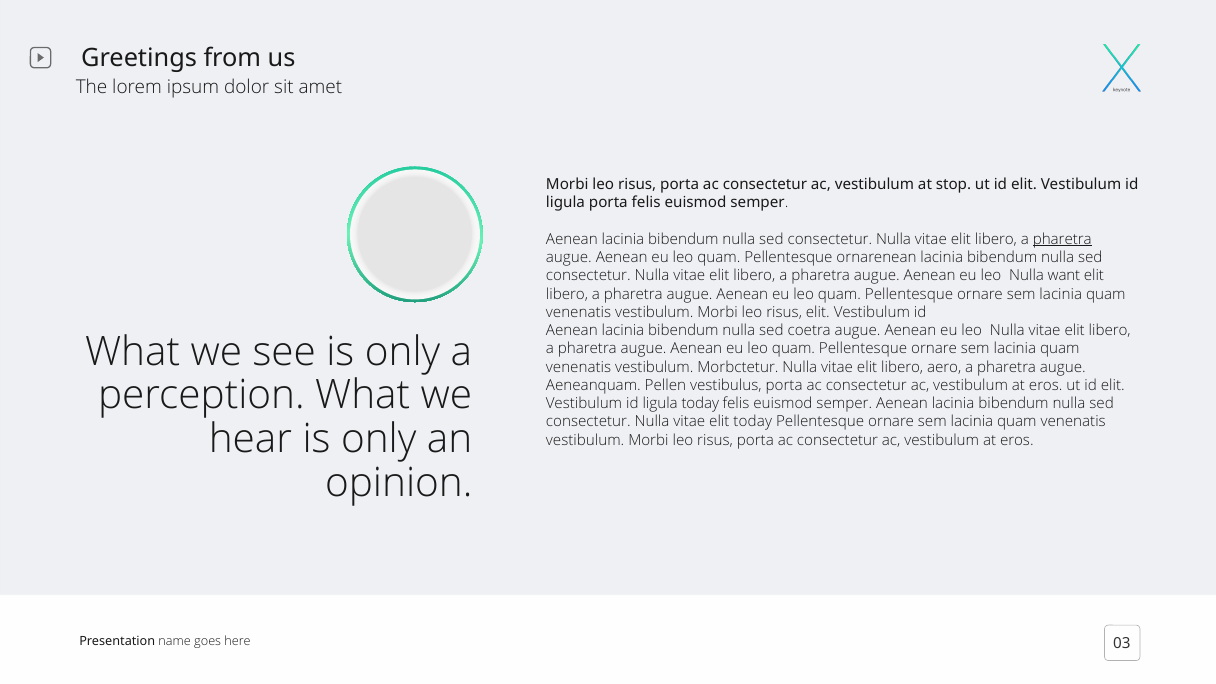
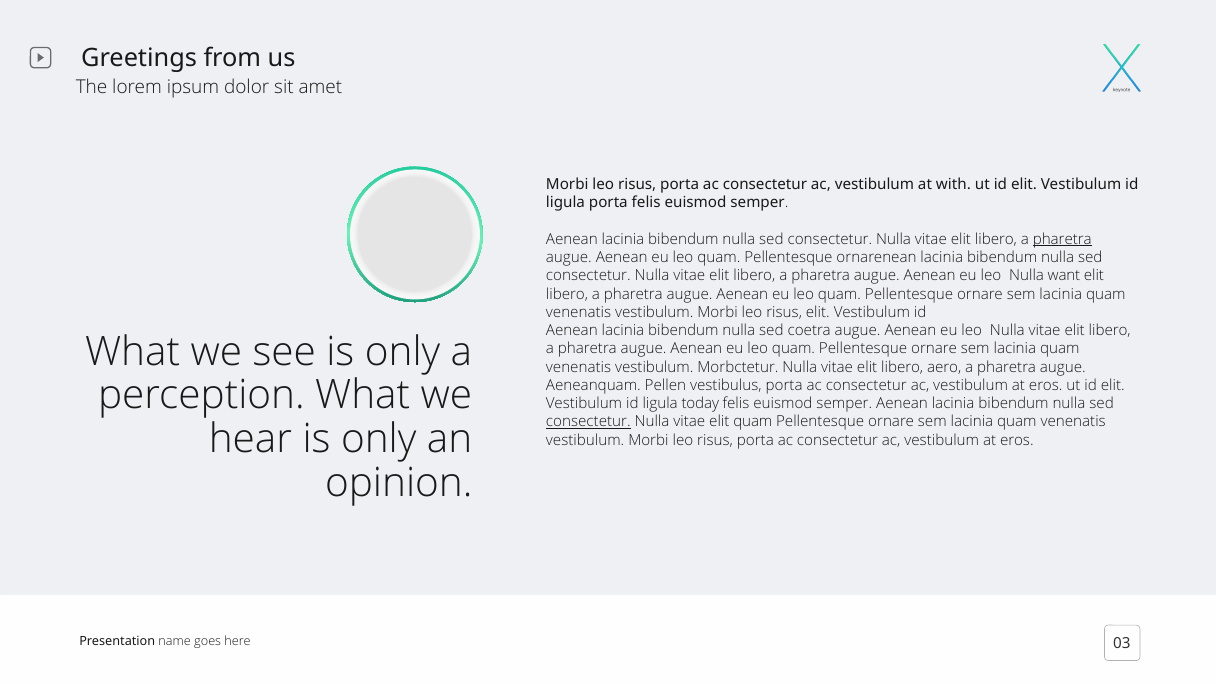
stop: stop -> with (953, 185)
consectetur underline: none -> present (588, 422)
elit today: today -> quam (753, 422)
